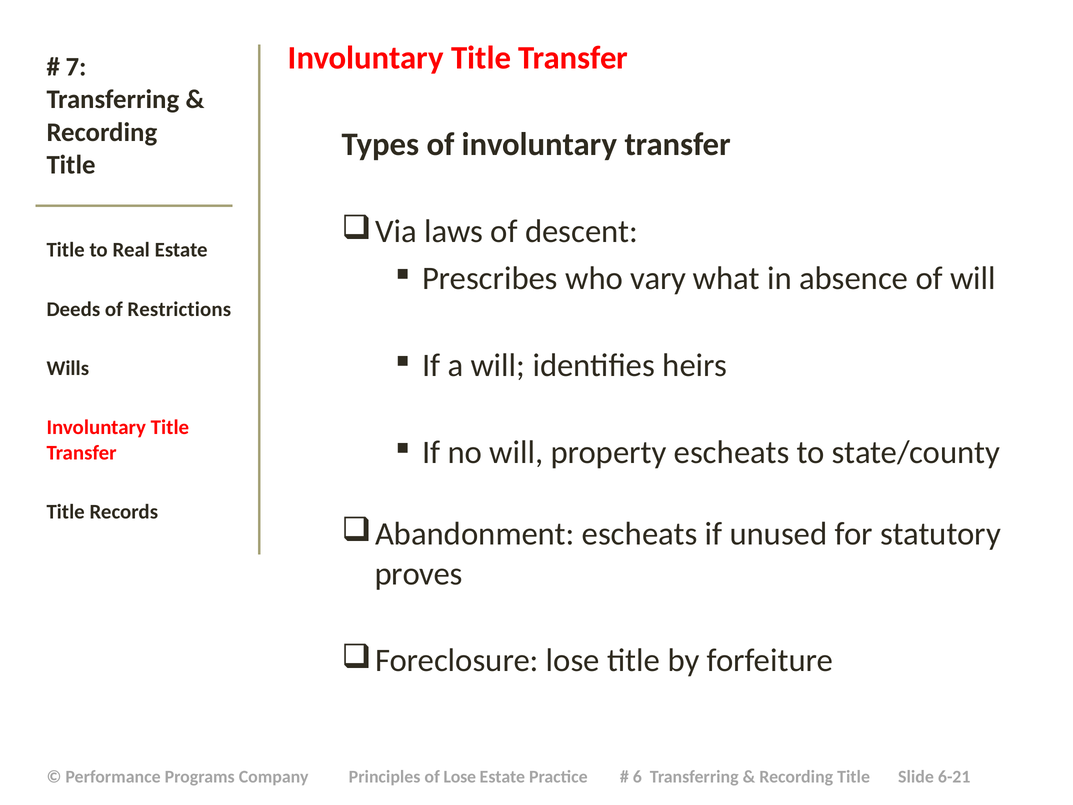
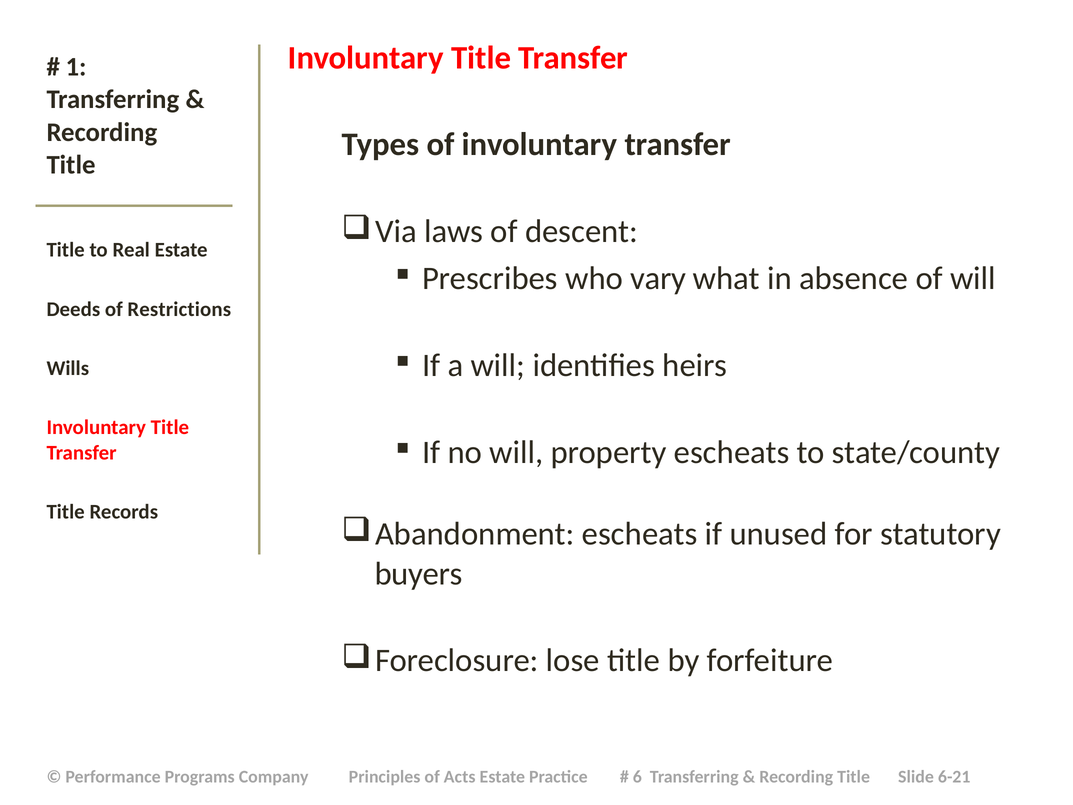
7: 7 -> 1 (76, 67)
proves: proves -> buyers (419, 574)
of Lose: Lose -> Acts (460, 777)
